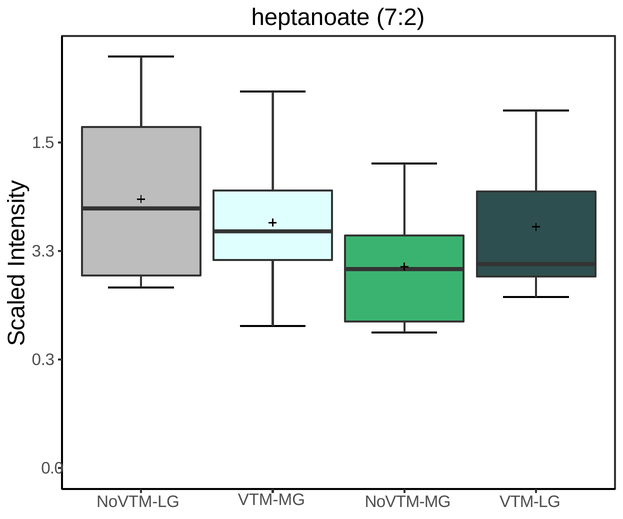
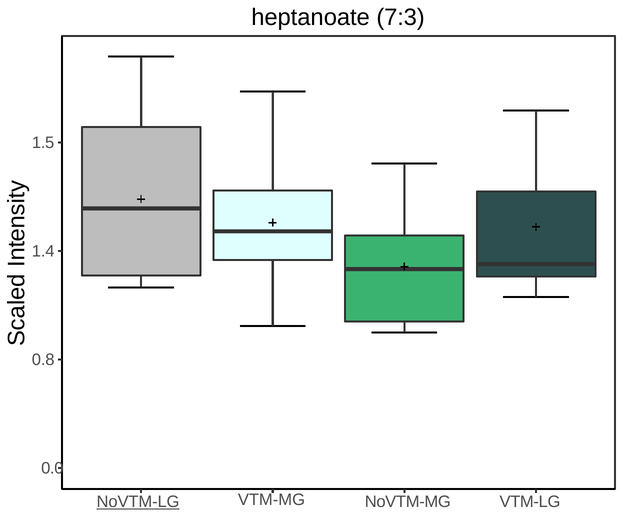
7:2: 7:2 -> 7:3 (401, 17)
3.3: 3.3 -> 1.4 (43, 251)
0.3: 0.3 -> 0.8 (43, 360)
NoVTM-LG underline: none -> present (138, 502)
